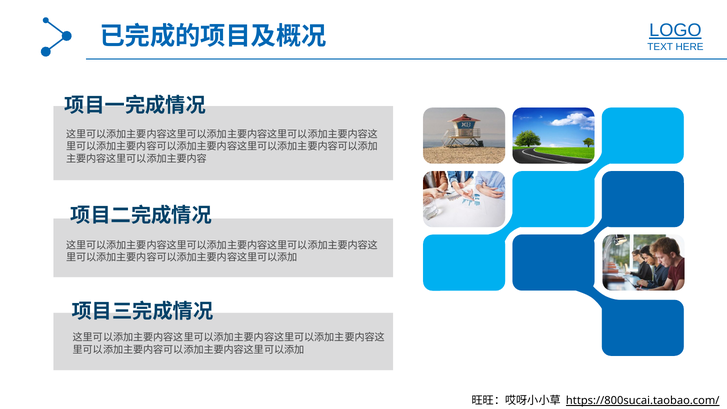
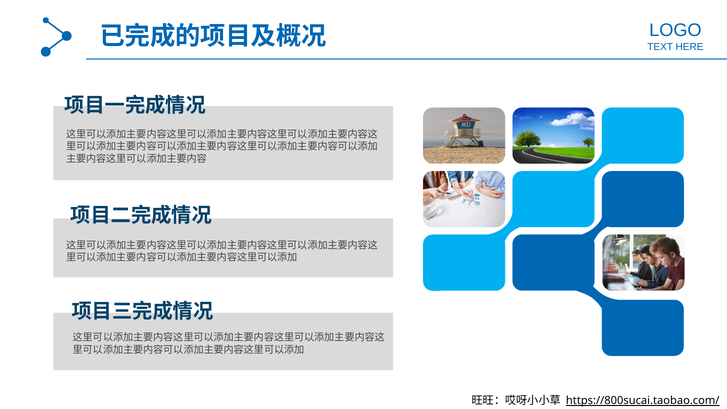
LOGO underline: present -> none (675, 30)
